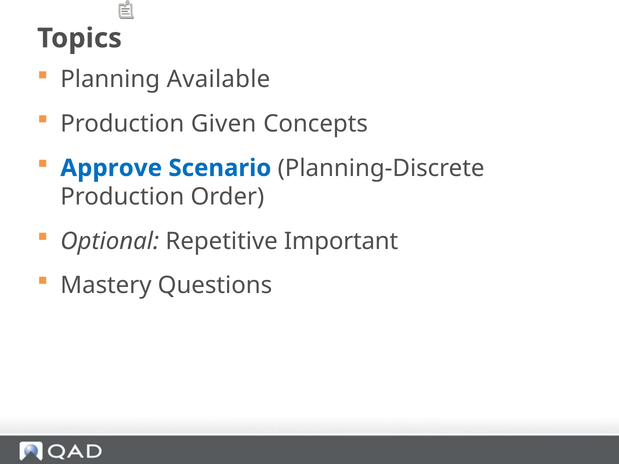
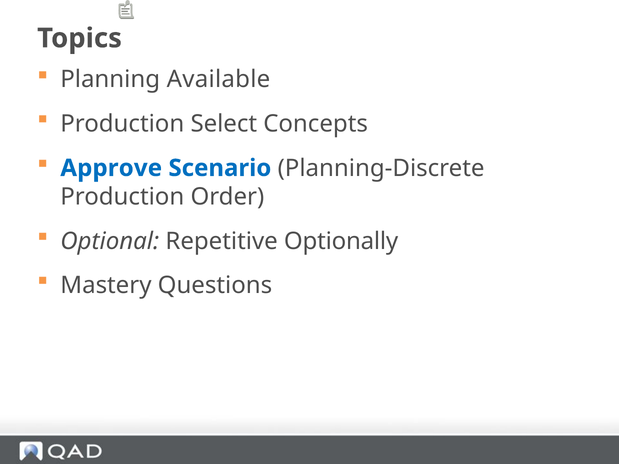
Given: Given -> Select (224, 124)
Important: Important -> Optionally (341, 241)
